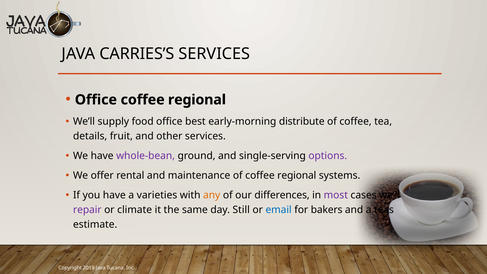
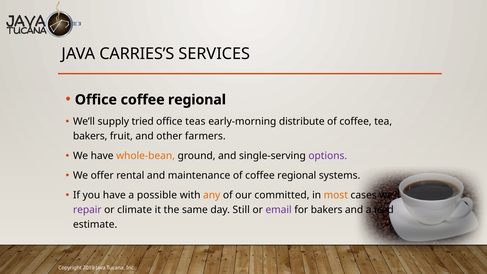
food: food -> tried (143, 122)
best: best -> teas (195, 122)
details: details -> bakers (90, 136)
other services: services -> farmers (205, 136)
whole-bean colour: purple -> orange (146, 156)
varieties: varieties -> possible (157, 195)
differences: differences -> committed (282, 195)
most colour: purple -> orange (336, 195)
email colour: blue -> purple (279, 210)
teas: teas -> iced (384, 210)
